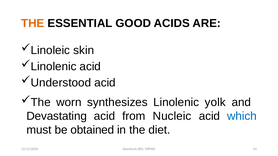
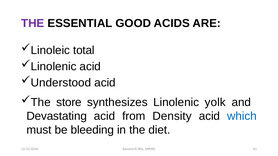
THE colour: orange -> purple (33, 23)
skin: skin -> total (84, 50)
worn: worn -> store (69, 103)
Nucleic: Nucleic -> Density (172, 116)
obtained: obtained -> bleeding (92, 130)
